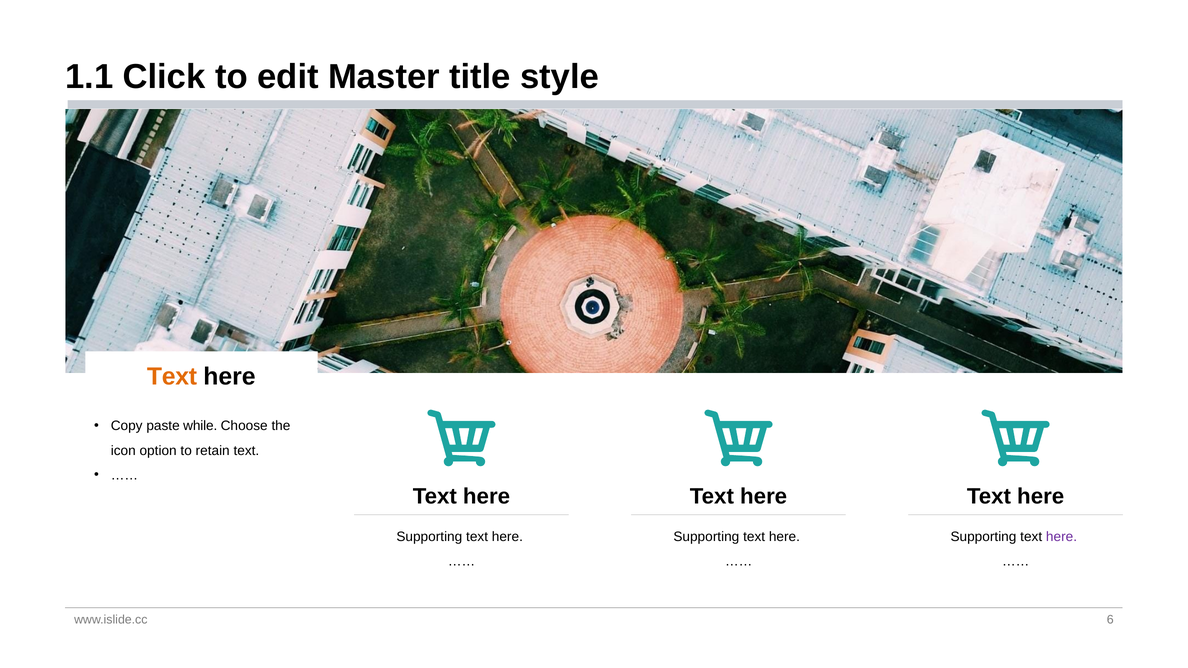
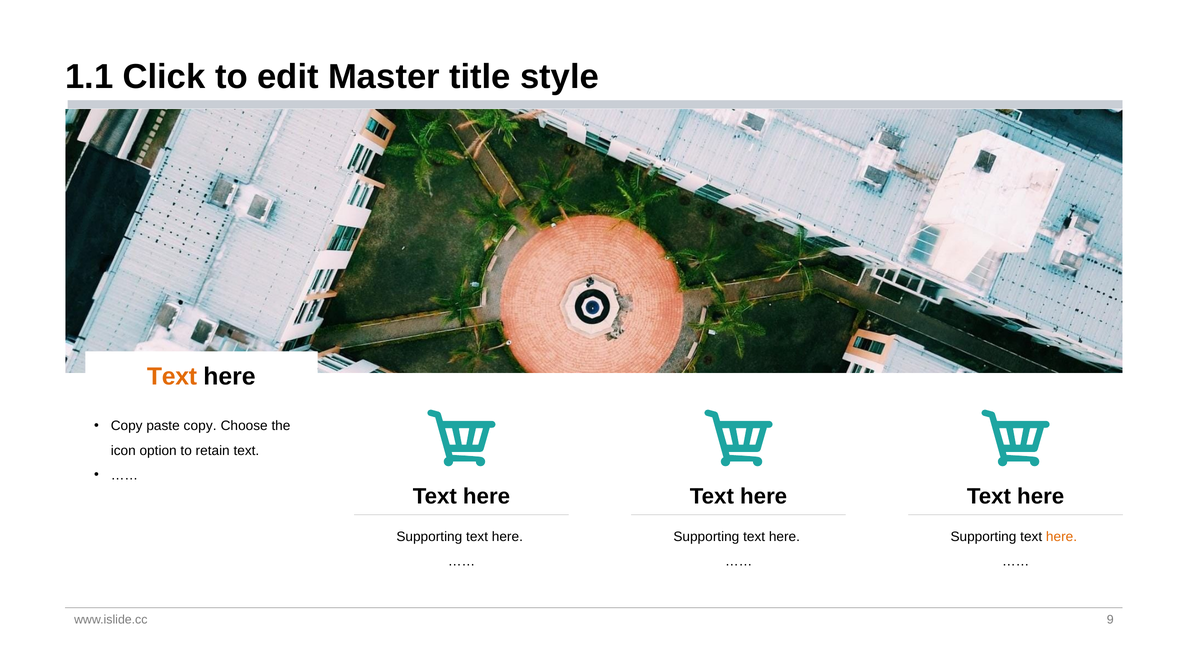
paste while: while -> copy (200, 426)
here colour: purple -> orange (1062, 537)
6: 6 -> 9 (1110, 620)
